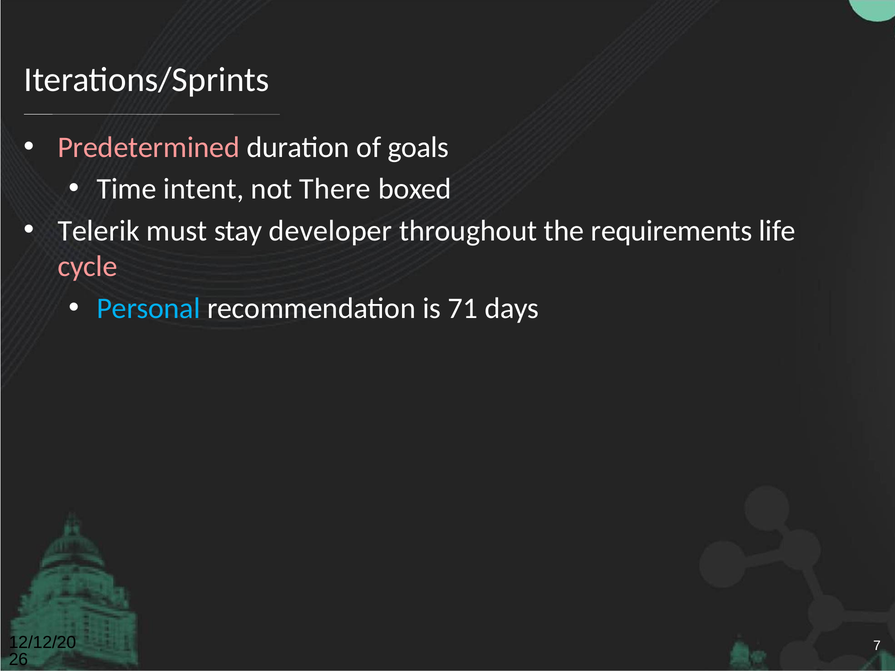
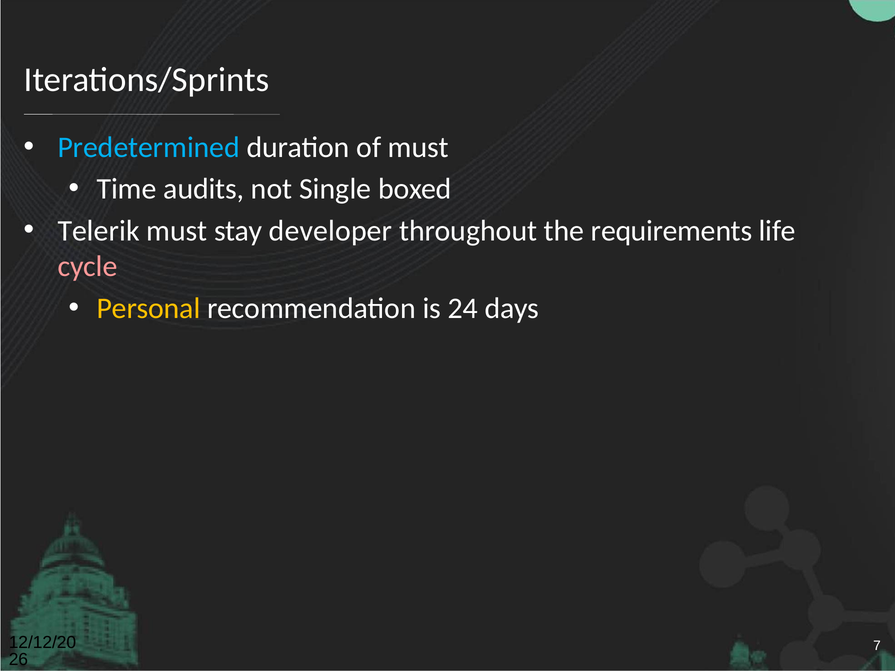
Predetermined colour: pink -> light blue (149, 147)
of goals: goals -> must (418, 147)
intent: intent -> audits (204, 189)
There: There -> Single (335, 189)
Personal colour: light blue -> yellow (149, 308)
71: 71 -> 24 (463, 308)
